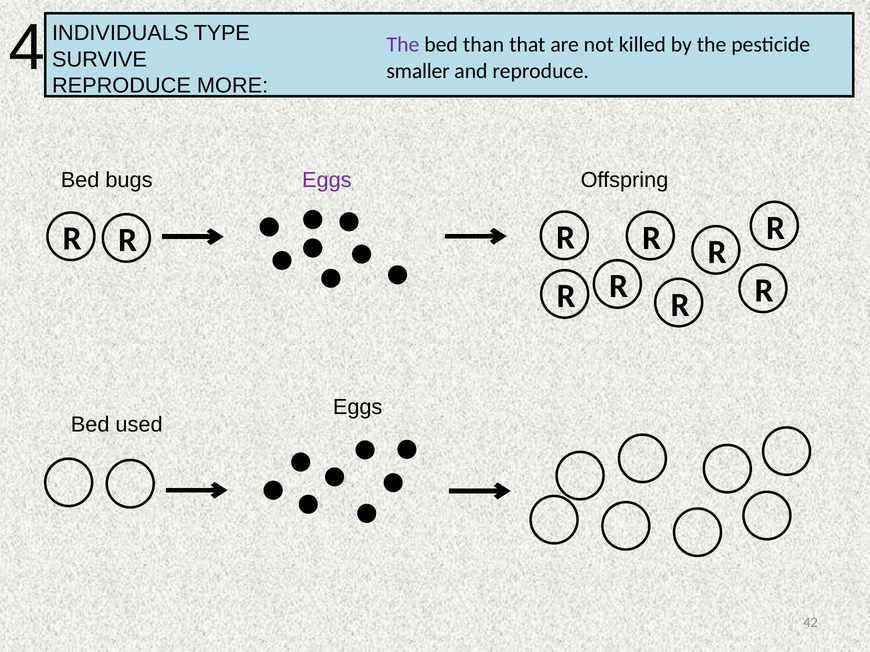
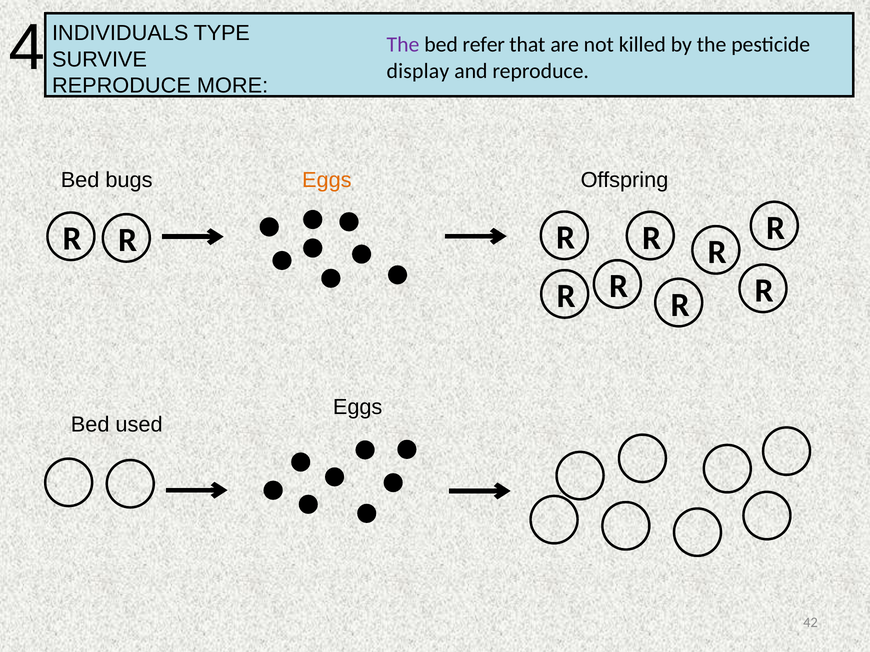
than: than -> refer (484, 45)
smaller: smaller -> display (418, 71)
Eggs colour: purple -> orange (327, 180)
